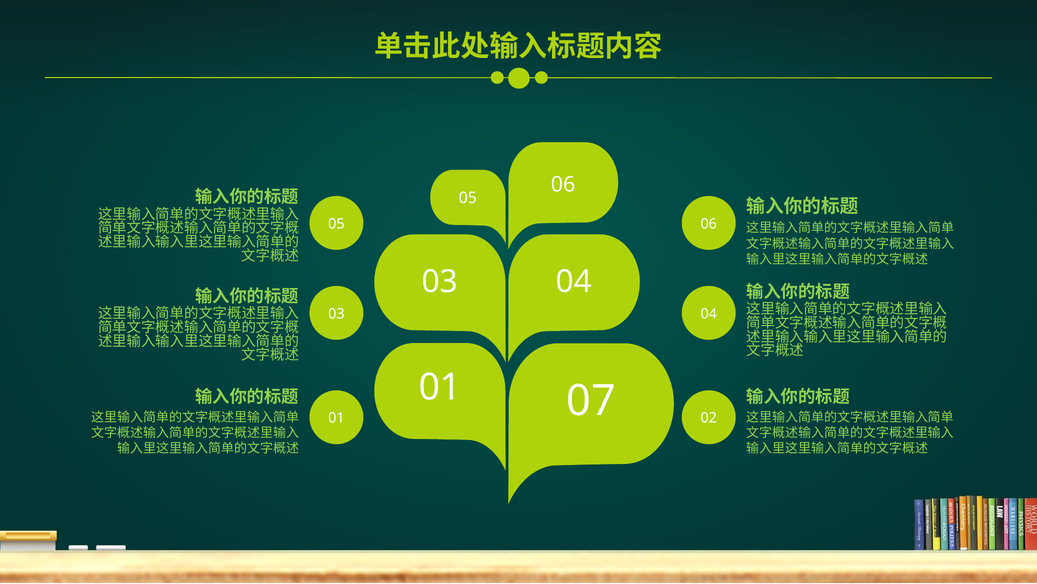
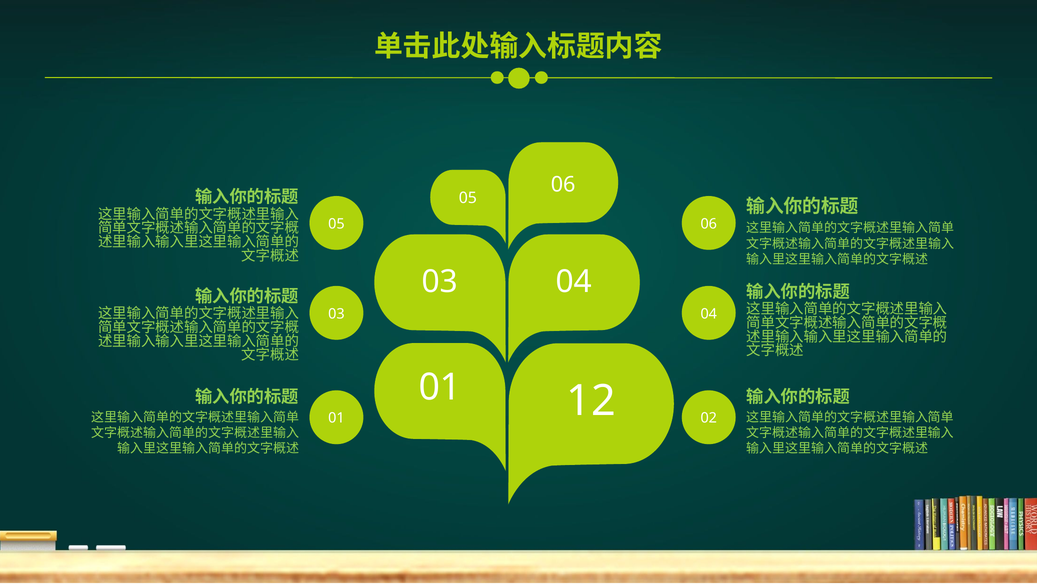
07: 07 -> 12 (591, 401)
